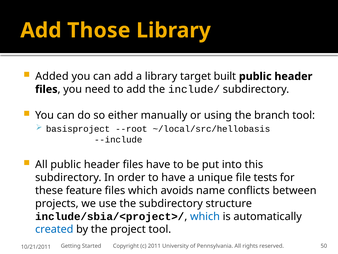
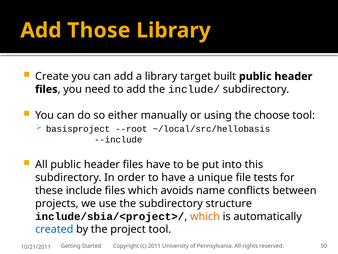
Added: Added -> Create (52, 76)
branch: branch -> choose (272, 115)
feature: feature -> include (84, 190)
which colour: blue -> orange (205, 216)
